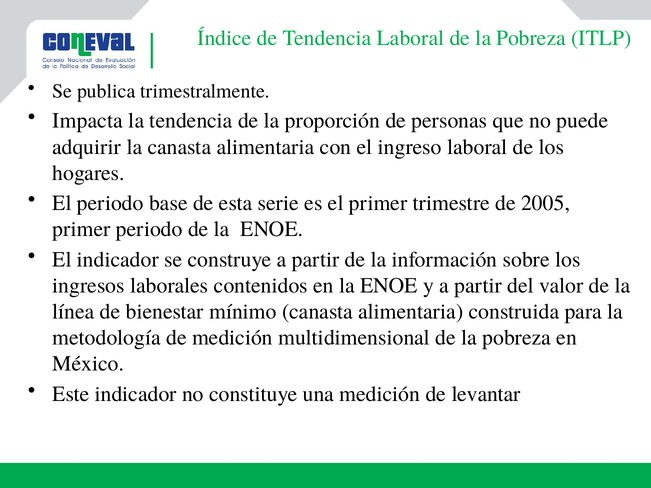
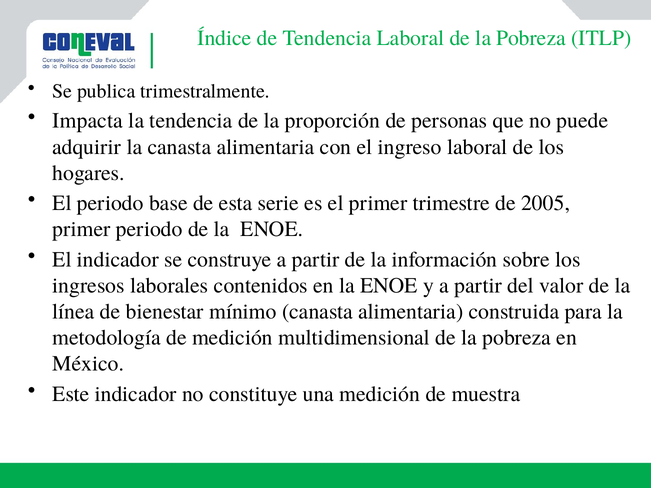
levantar: levantar -> muestra (486, 394)
